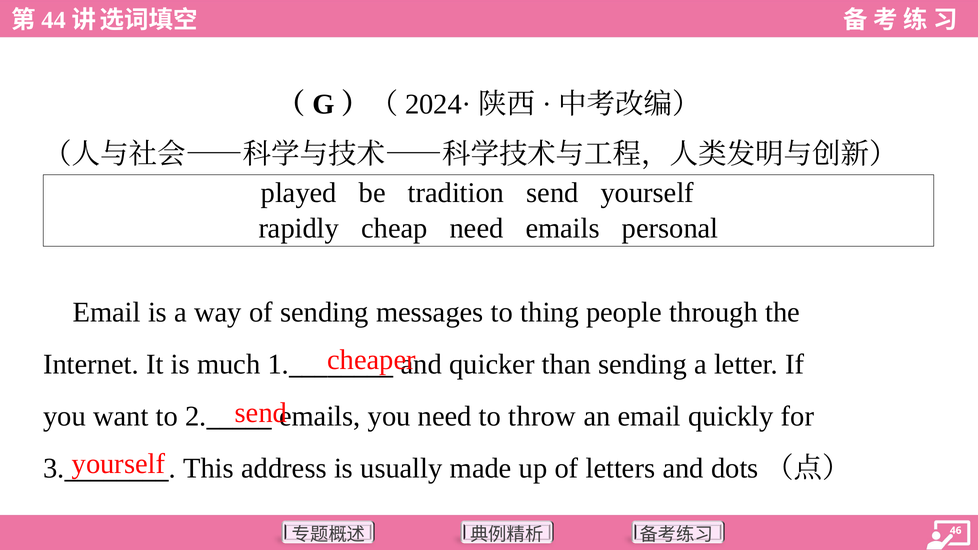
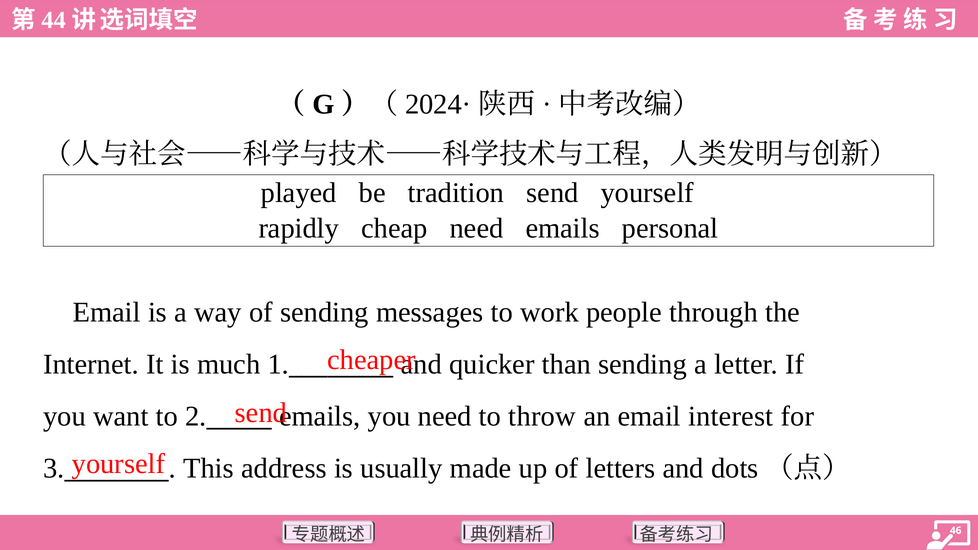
thing: thing -> work (550, 313)
quickly: quickly -> interest (731, 416)
